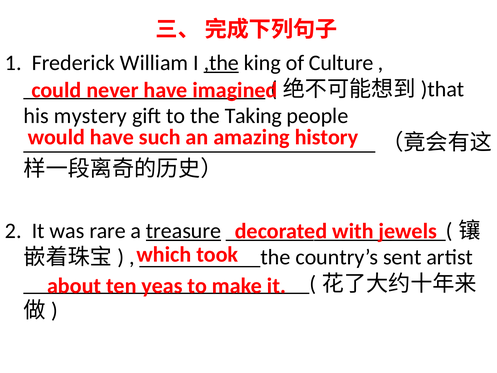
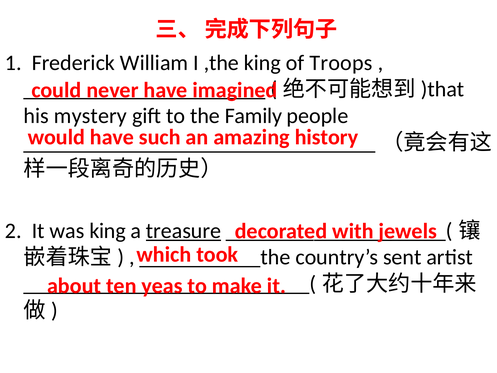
,the underline: present -> none (221, 63)
Culture: Culture -> Troops (341, 63)
Taking: Taking -> Family (253, 116)
was rare: rare -> king (108, 231)
